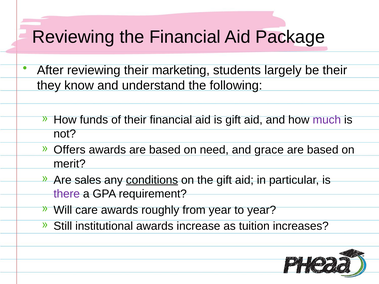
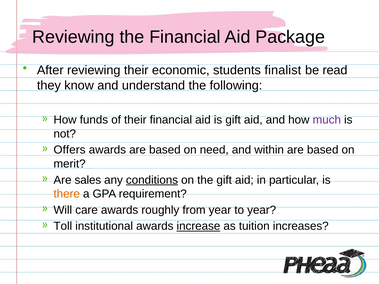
marketing: marketing -> economic (181, 70)
largely: largely -> finalist (283, 70)
be their: their -> read (335, 70)
grace: grace -> within (269, 150)
there colour: purple -> orange (67, 194)
Still: Still -> Toll (63, 226)
increase underline: none -> present (198, 226)
